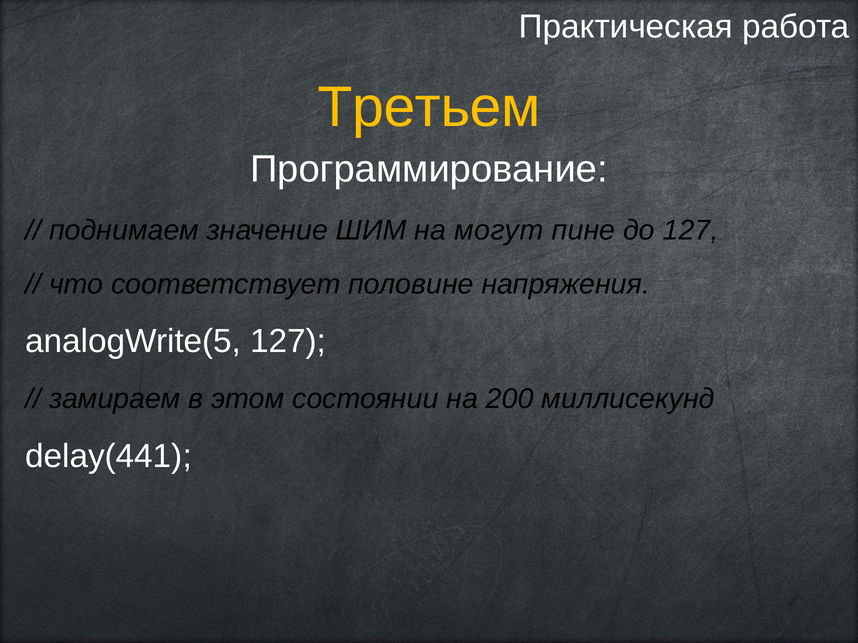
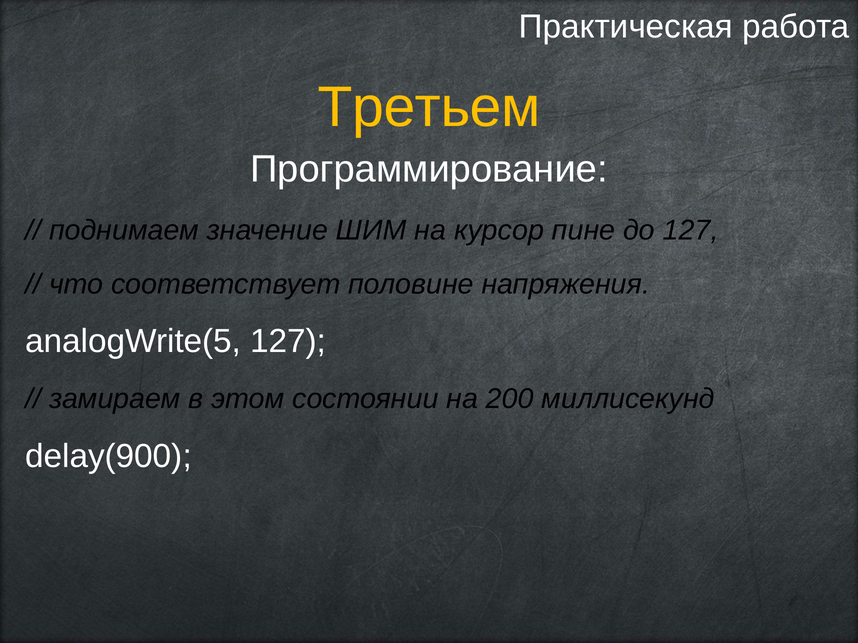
могут: могут -> курсор (499, 230)
delay(441: delay(441 -> delay(900 (109, 456)
